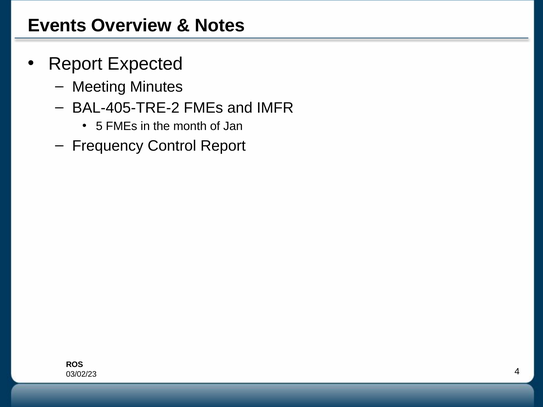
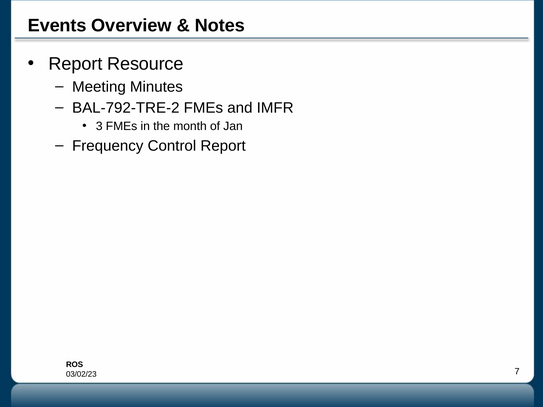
Expected: Expected -> Resource (145, 64)
BAL-405-TRE-2: BAL-405-TRE-2 -> BAL-792-TRE-2 (126, 108)
5: 5 -> 3 (99, 126)
4: 4 -> 7 (517, 372)
